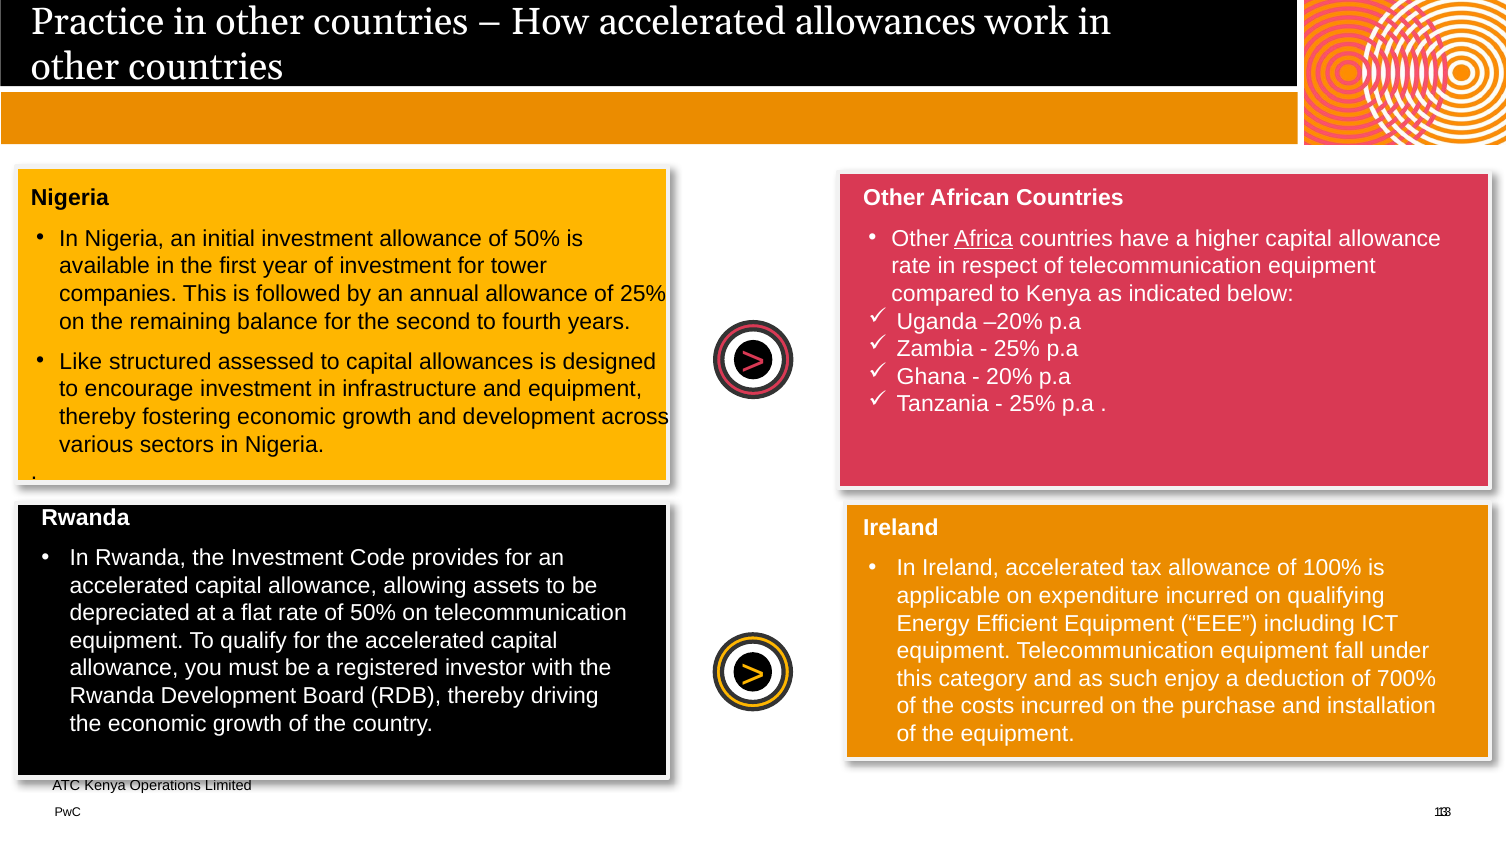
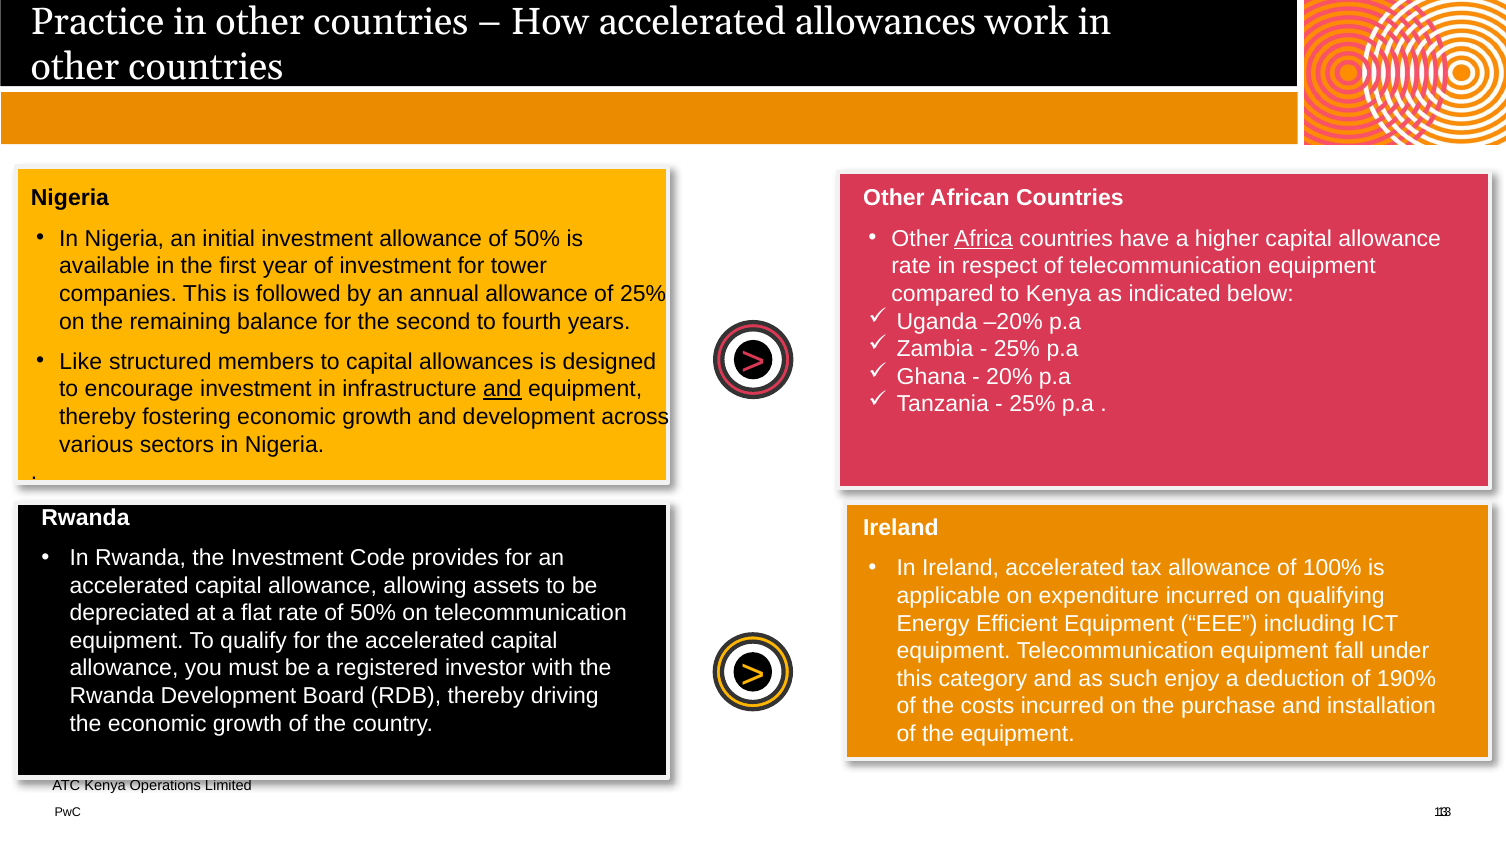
assessed: assessed -> members (266, 362)
and underline: none -> present (502, 389)
700%: 700% -> 190% (1406, 679)
